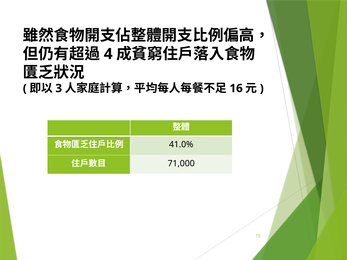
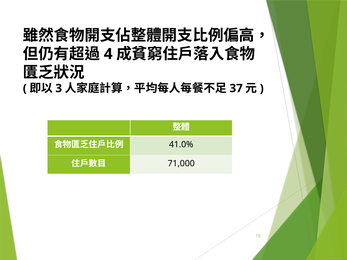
16: 16 -> 37 (236, 88)
